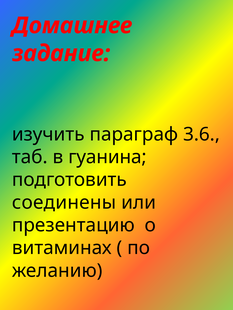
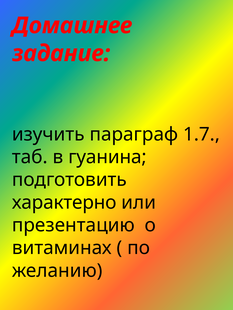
3.6: 3.6 -> 1.7 (201, 135)
соединены: соединены -> характерно (64, 203)
